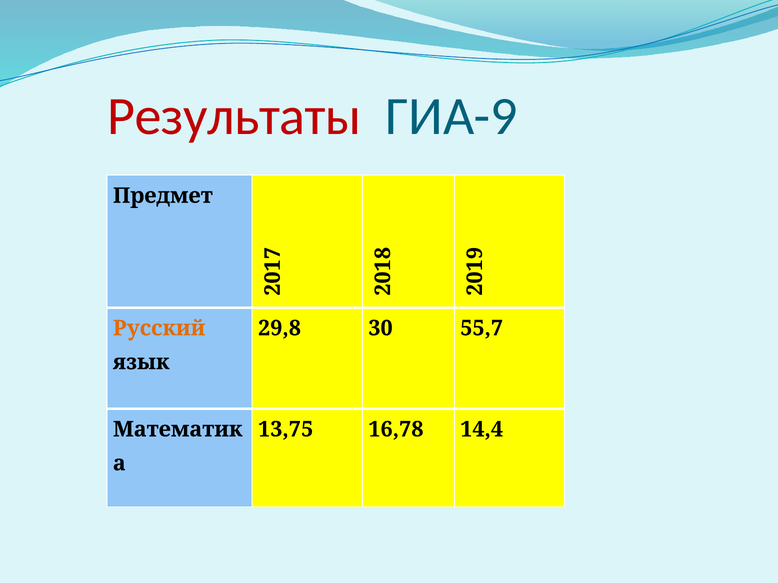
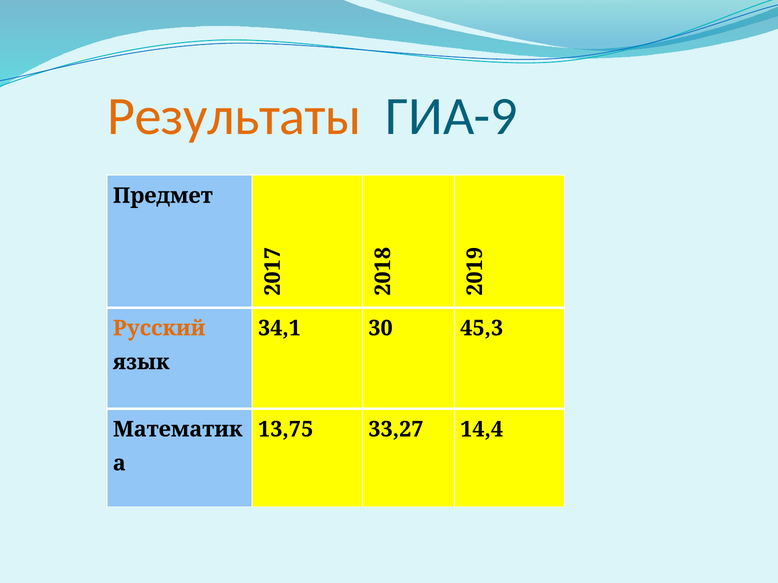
Результаты colour: red -> orange (234, 117)
29,8: 29,8 -> 34,1 (279, 328)
55,7: 55,7 -> 45,3 (482, 328)
16,78: 16,78 -> 33,27 (396, 430)
